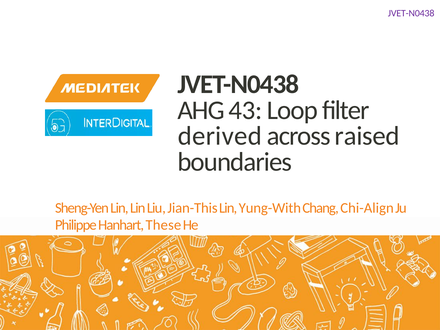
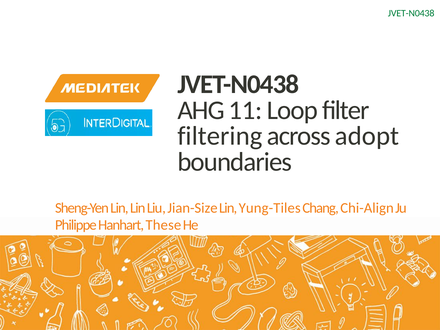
JVET-N0438 colour: purple -> green (411, 13)
43: 43 -> 11 (246, 110)
derived: derived -> filtering (220, 136)
raised: raised -> adopt (367, 136)
Jian-This: Jian-This -> Jian-Size (192, 208)
Yung-With: Yung-With -> Yung-Tiles (270, 208)
